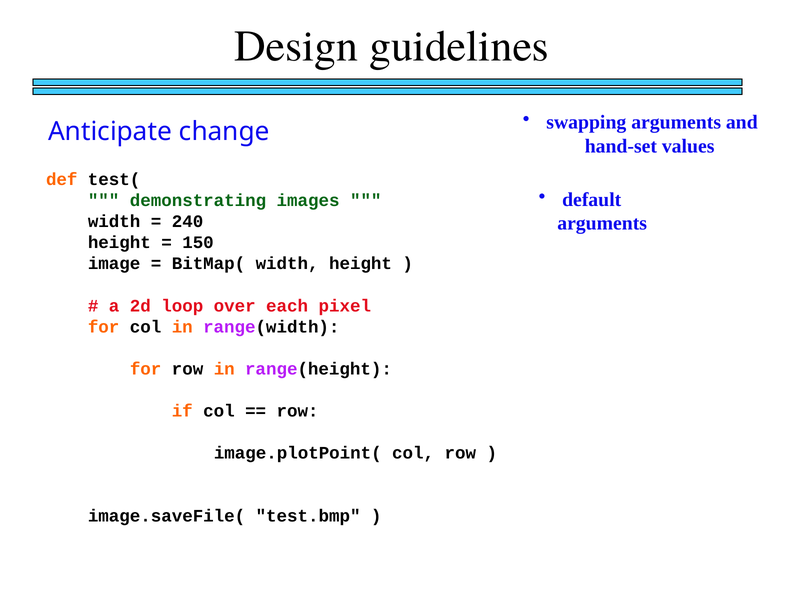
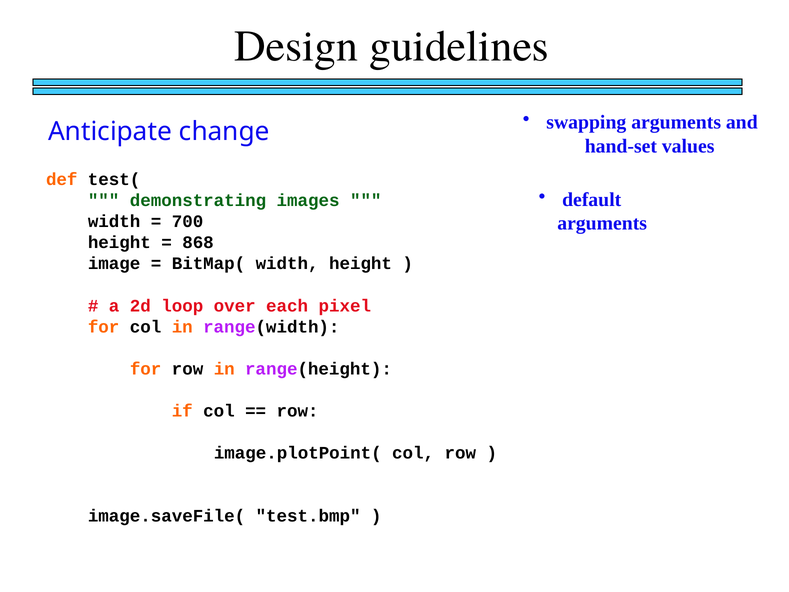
240: 240 -> 700 (188, 222)
150: 150 -> 868 (198, 243)
